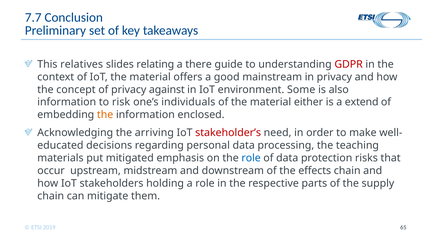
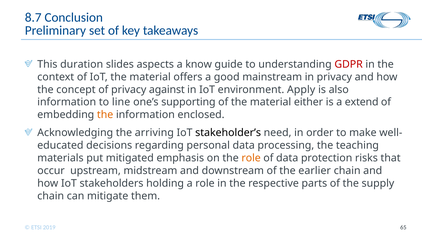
7.7: 7.7 -> 8.7 (33, 17)
relatives: relatives -> duration (82, 64)
relating: relating -> aspects (155, 64)
there: there -> know (199, 64)
Some: Some -> Apply (301, 90)
risk: risk -> line (121, 102)
individuals: individuals -> supporting (188, 102)
stakeholder’s colour: red -> black (228, 133)
role colour: blue -> orange (251, 158)
effects: effects -> earlier (315, 171)
